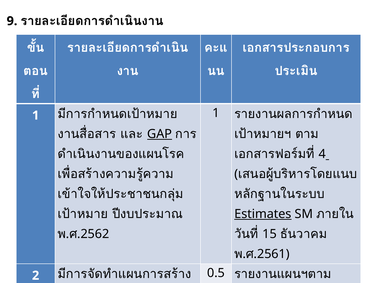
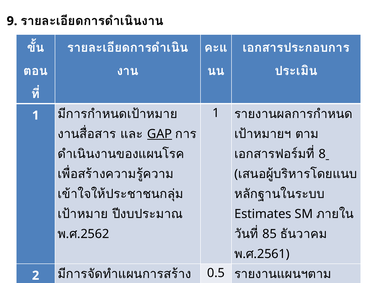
4: 4 -> 8 (322, 154)
Estimates underline: present -> none (263, 214)
15: 15 -> 85 (270, 234)
